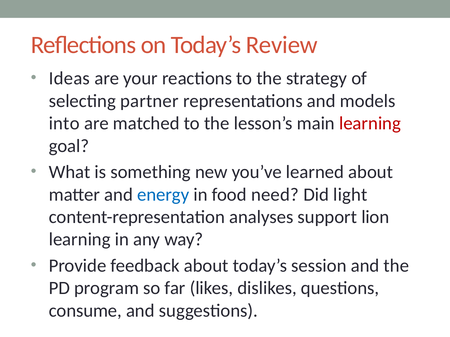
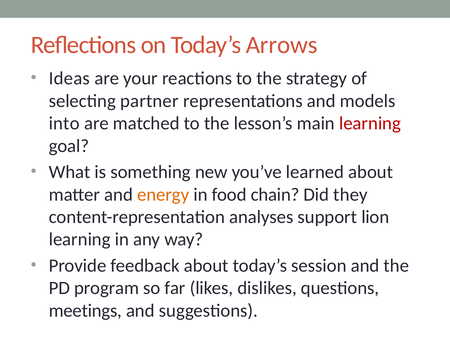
Review: Review -> Arrows (282, 45)
energy colour: blue -> orange (163, 195)
need: need -> chain (275, 195)
light: light -> they (350, 195)
consume: consume -> meetings (85, 311)
